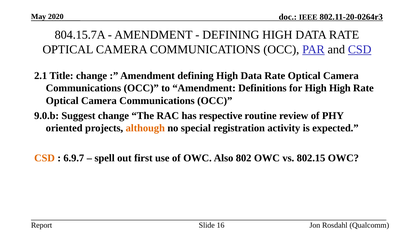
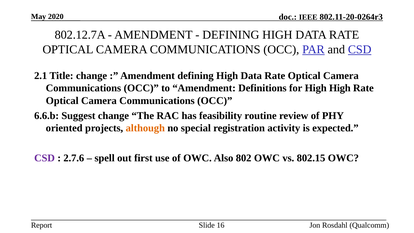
804.15.7A: 804.15.7A -> 802.12.7A (80, 35)
9.0.b: 9.0.b -> 6.6.b (47, 116)
respective: respective -> feasibility (221, 116)
CSD colour: orange -> purple (45, 158)
6.9.7: 6.9.7 -> 2.7.6 (74, 158)
